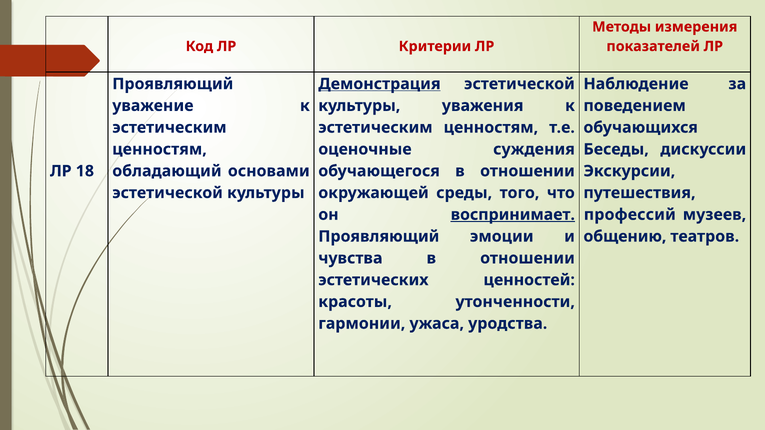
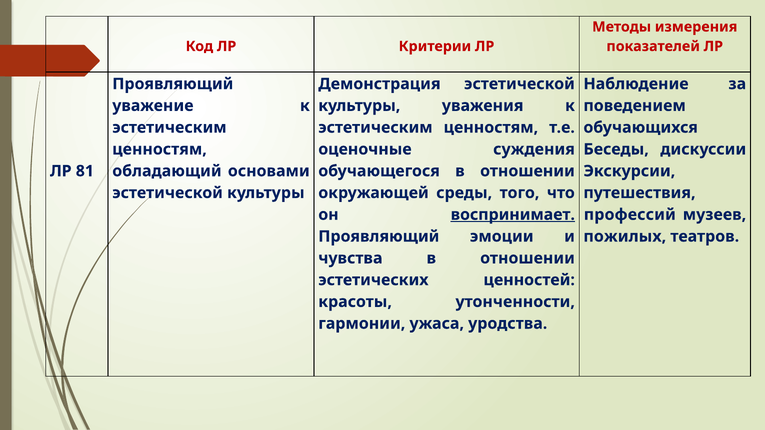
Демонстрация underline: present -> none (379, 84)
18: 18 -> 81 (85, 171)
общению: общению -> пожилых (625, 237)
